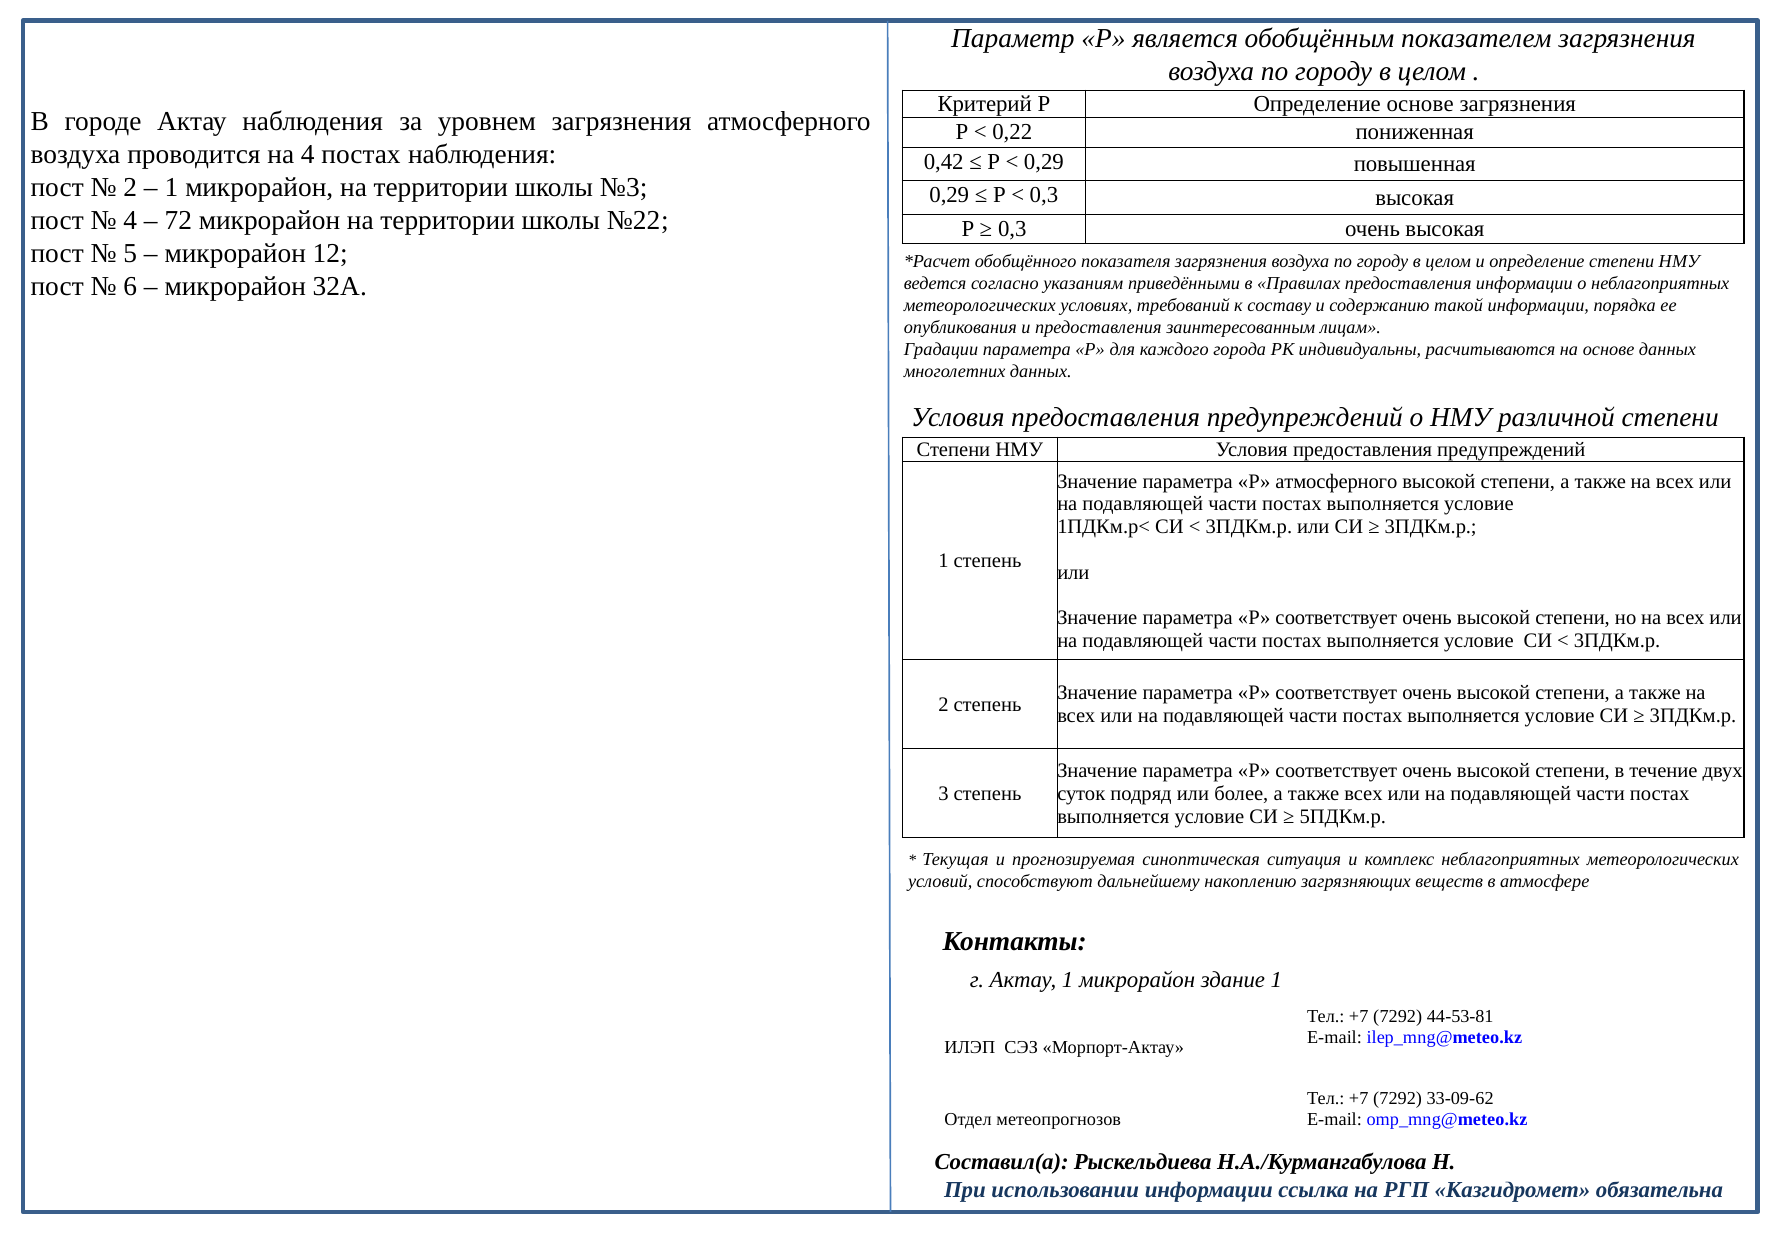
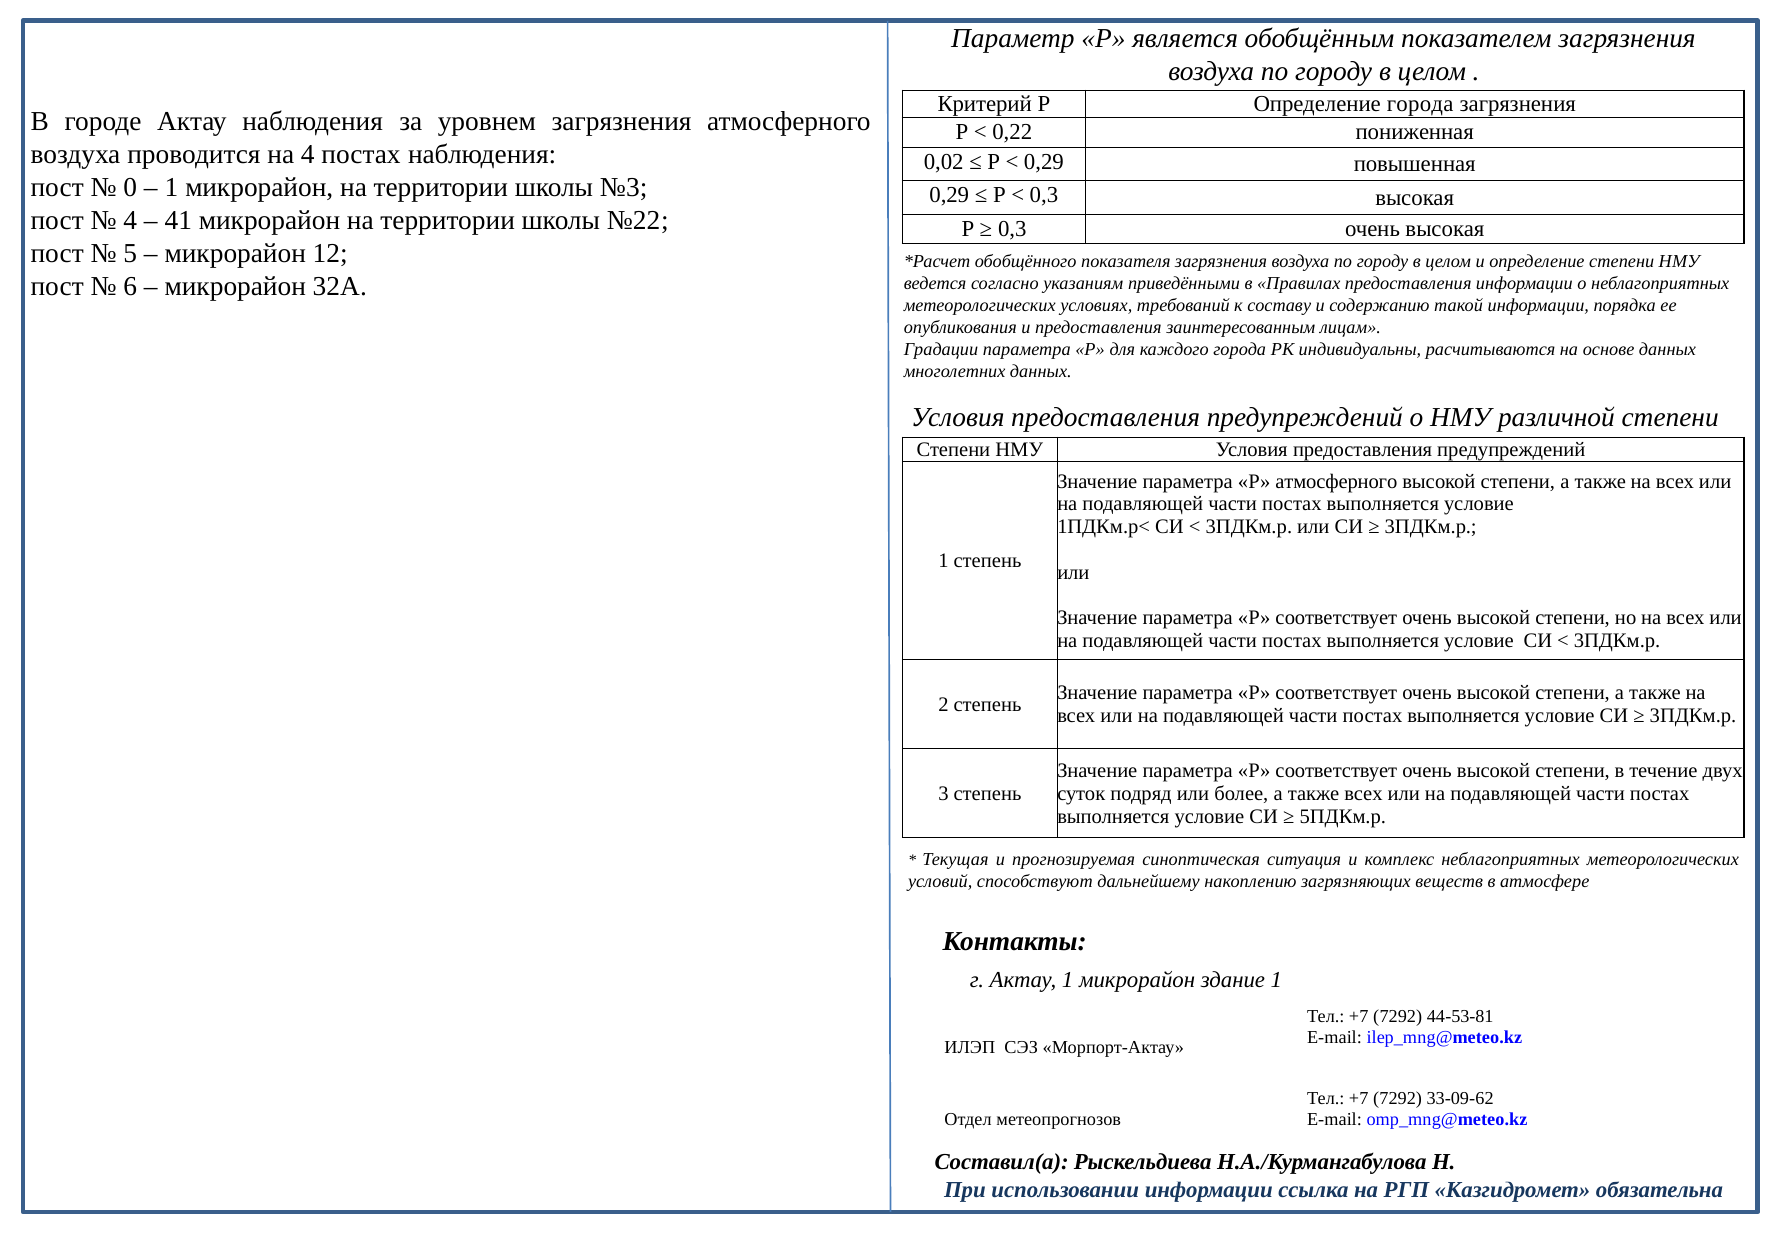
Определение основе: основе -> города (1420, 104)
0,42: 0,42 -> 0,02 (944, 162)
2: 2 -> 0 (130, 187)
72: 72 -> 41 (178, 220)
